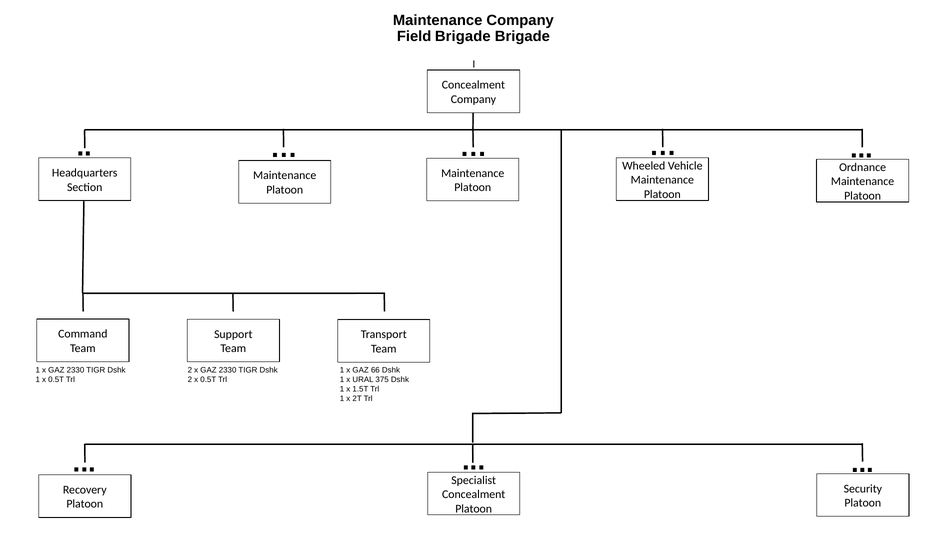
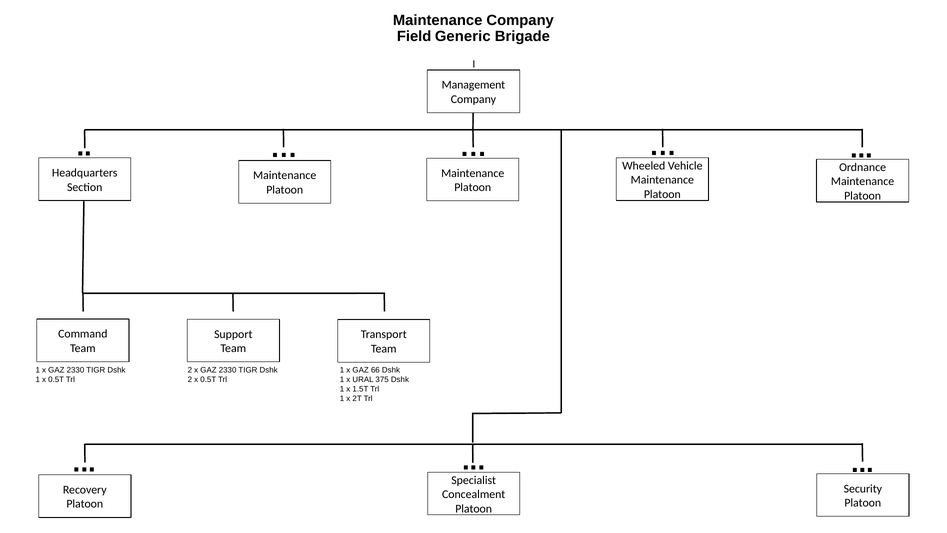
Field Brigade: Brigade -> Generic (463, 36)
Concealment: Concealment -> Management (473, 85)
